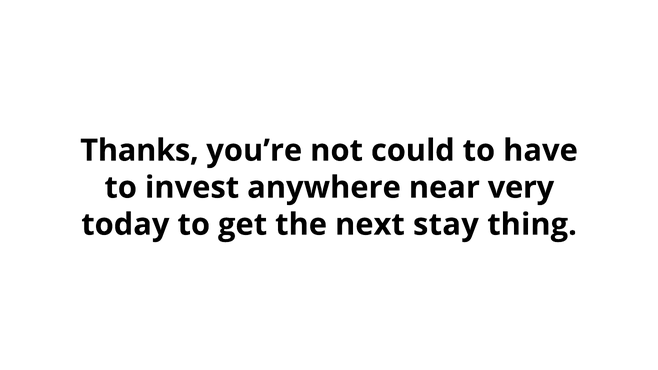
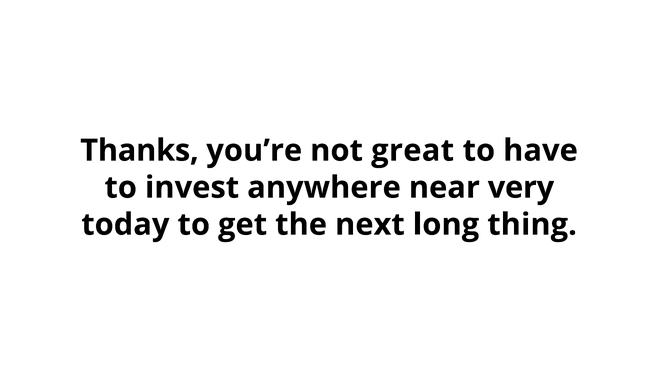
could: could -> great (413, 151)
stay: stay -> long (446, 225)
